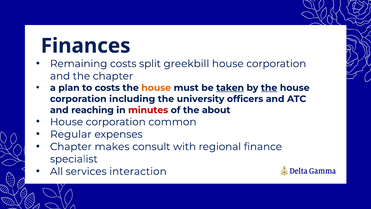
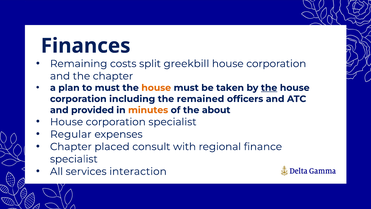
to costs: costs -> must (107, 88)
taken underline: present -> none (230, 88)
university: university -> remained (200, 99)
reaching: reaching -> provided (93, 110)
minutes colour: red -> orange (148, 110)
corporation common: common -> specialist (172, 122)
makes: makes -> placed (112, 146)
